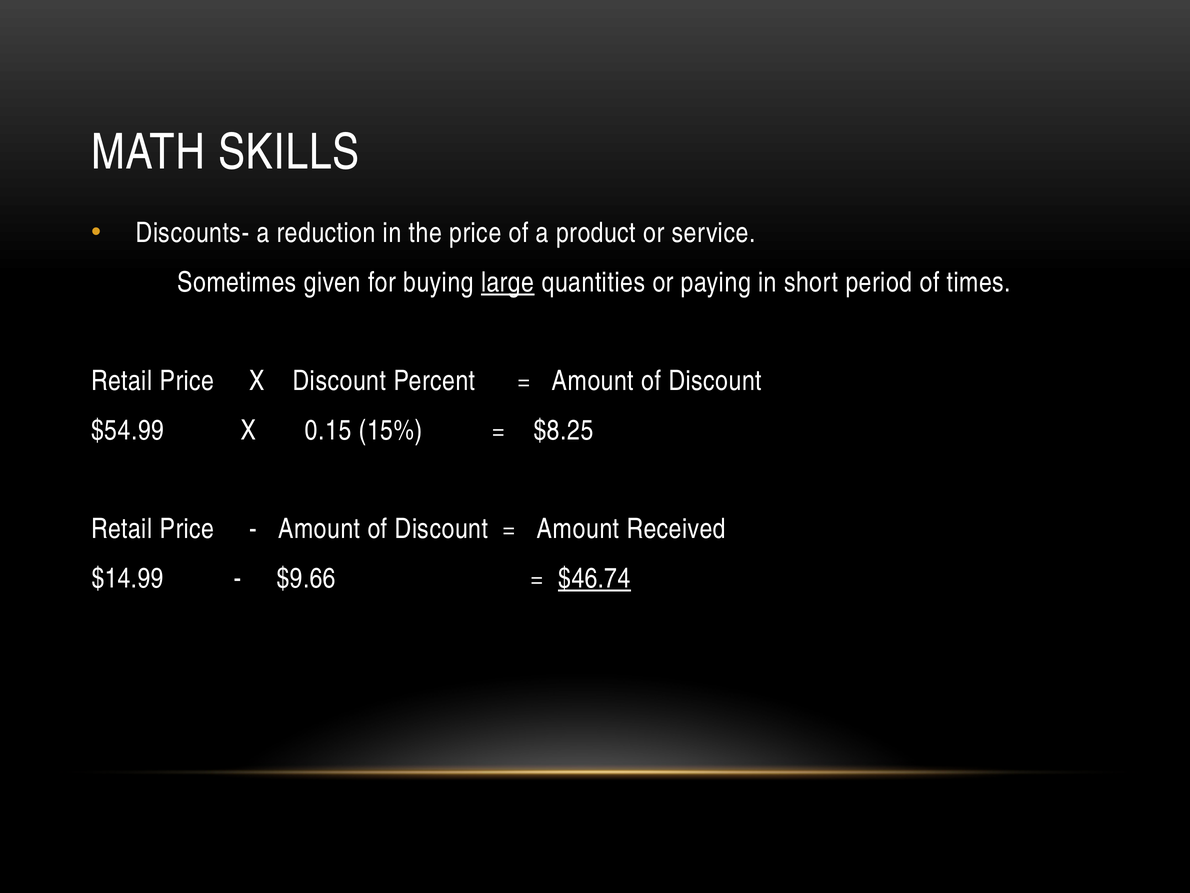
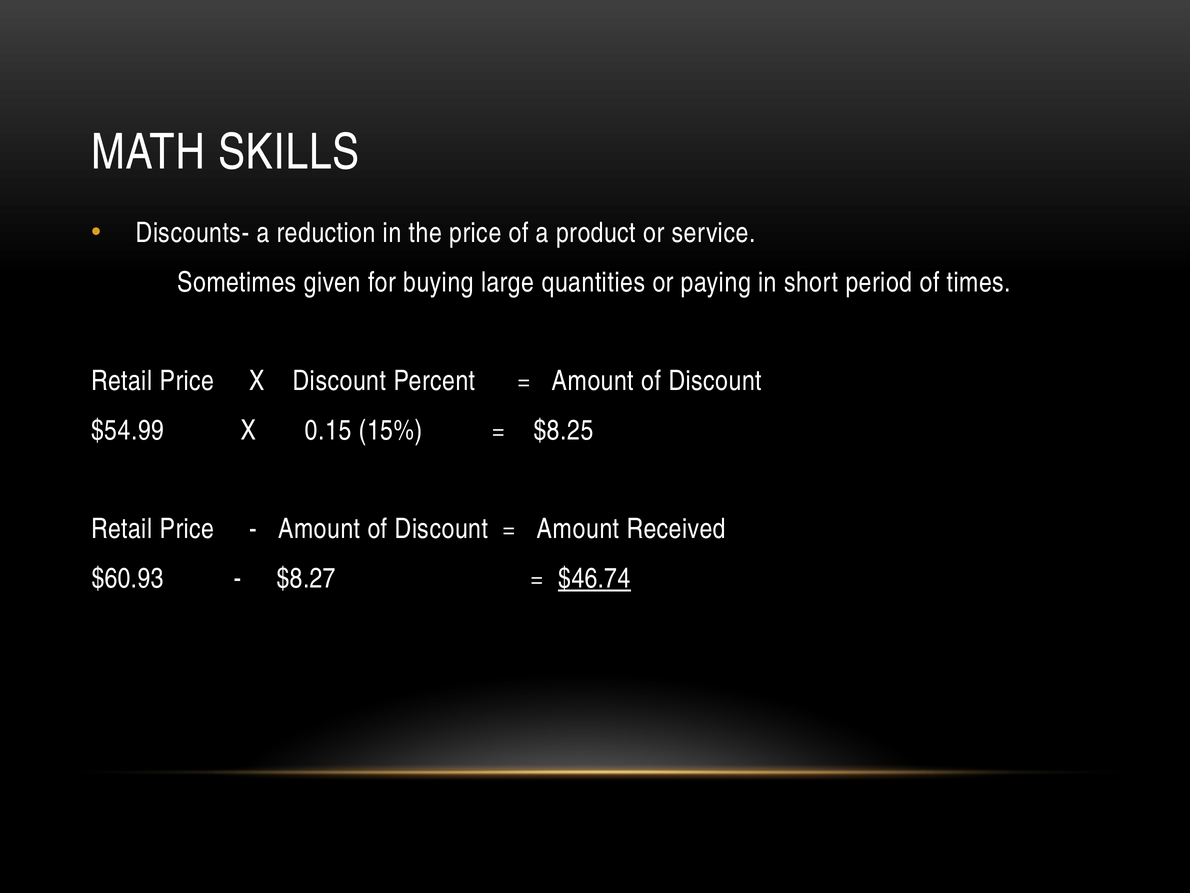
large underline: present -> none (508, 282)
$14.99: $14.99 -> $60.93 (128, 578)
$9.66: $9.66 -> $8.27 (306, 578)
